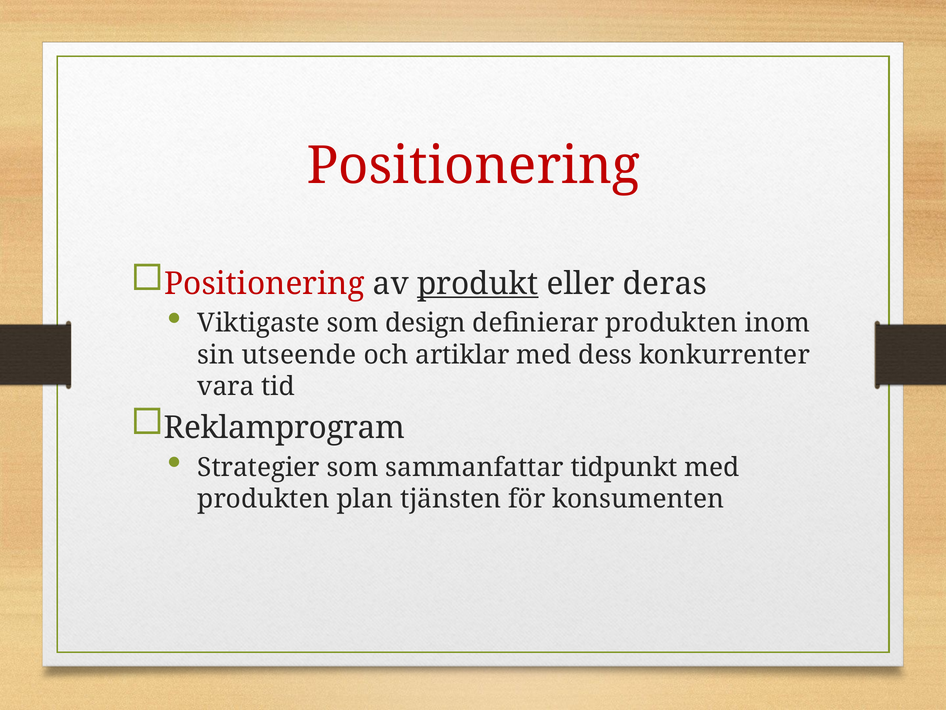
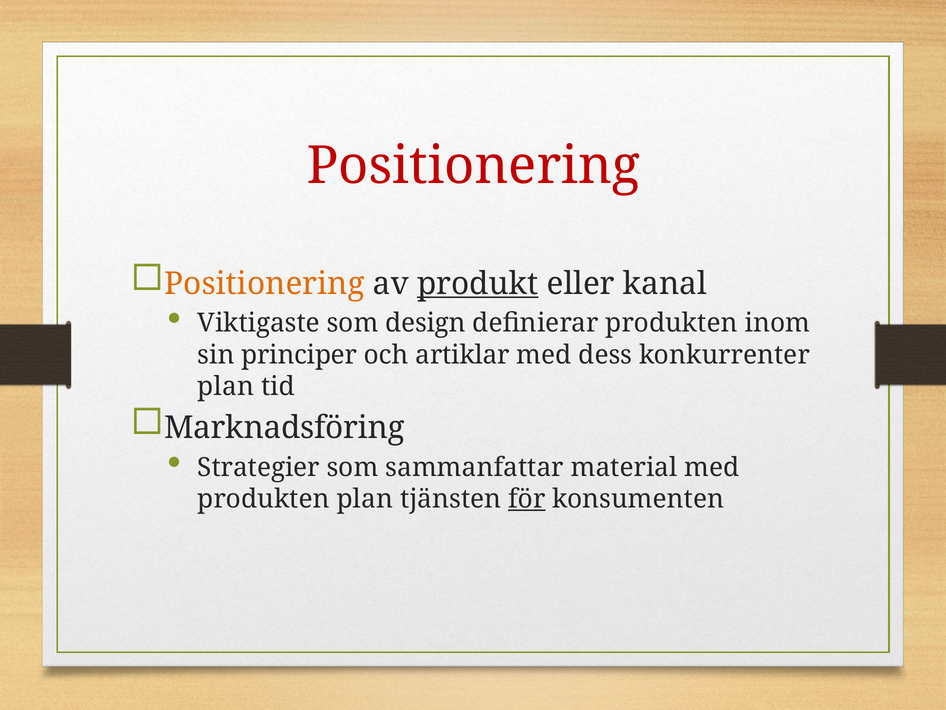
Positionering colour: red -> orange (264, 283)
deras: deras -> kanal (665, 283)
utseende: utseende -> principer (299, 355)
vara: vara -> plan (226, 386)
Reklamprogram: Reklamprogram -> Marknadsföring (284, 428)
tidpunkt: tidpunkt -> material (624, 467)
för underline: none -> present (527, 499)
